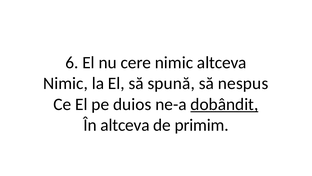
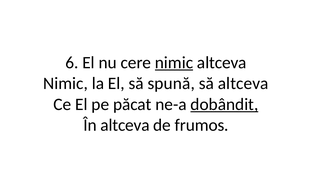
nimic underline: none -> present (174, 62)
să nespus: nespus -> altceva (243, 83)
duios: duios -> păcat (132, 104)
primim: primim -> frumos (202, 125)
